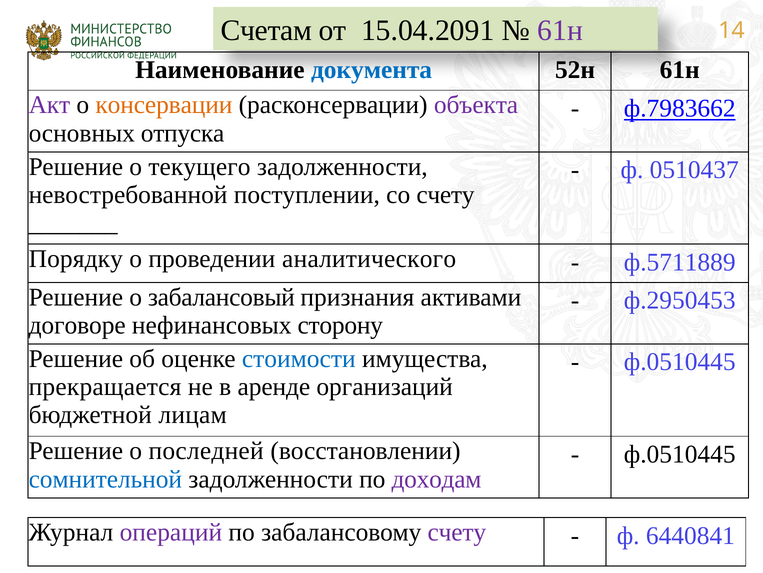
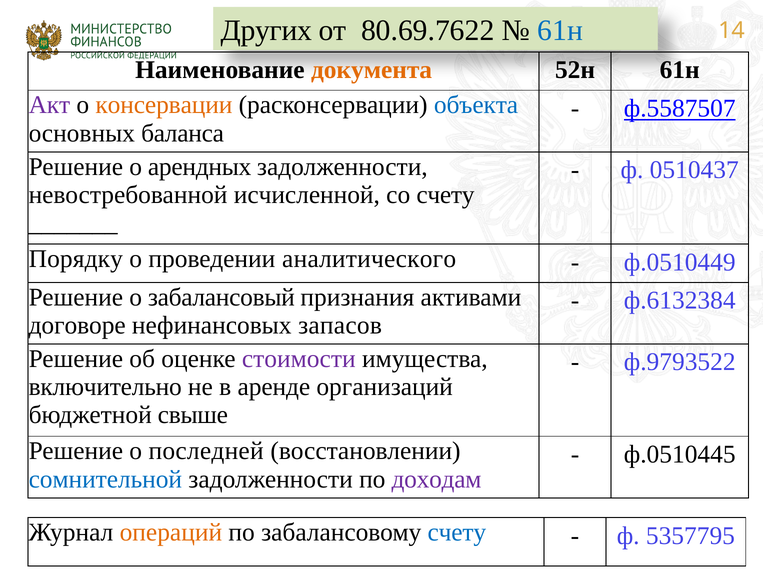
Счетам: Счетам -> Других (266, 31)
15.04.2091: 15.04.2091 -> 80.69.7622 (428, 31)
61н colour: purple -> blue (560, 31)
документа colour: blue -> orange (372, 70)
объекта colour: purple -> blue (476, 105)
ф.7983662: ф.7983662 -> ф.5587507 (680, 108)
отпуска: отпуска -> баланса (183, 133)
текущего: текущего -> арендных (200, 166)
поступлении: поступлении -> исчисленной (307, 195)
ф.5711889: ф.5711889 -> ф.0510449 (680, 262)
ф.2950453: ф.2950453 -> ф.6132384 (680, 300)
сторону: сторону -> запасов (340, 325)
стоимости colour: blue -> purple (299, 358)
ф.0510445: ф.0510445 -> ф.9793522 (680, 362)
прекращается: прекращается -> включительно (105, 386)
лицам: лицам -> свыше (193, 415)
операций colour: purple -> orange (171, 532)
счету colour: purple -> blue (457, 532)
6440841: 6440841 -> 5357795 (690, 535)
